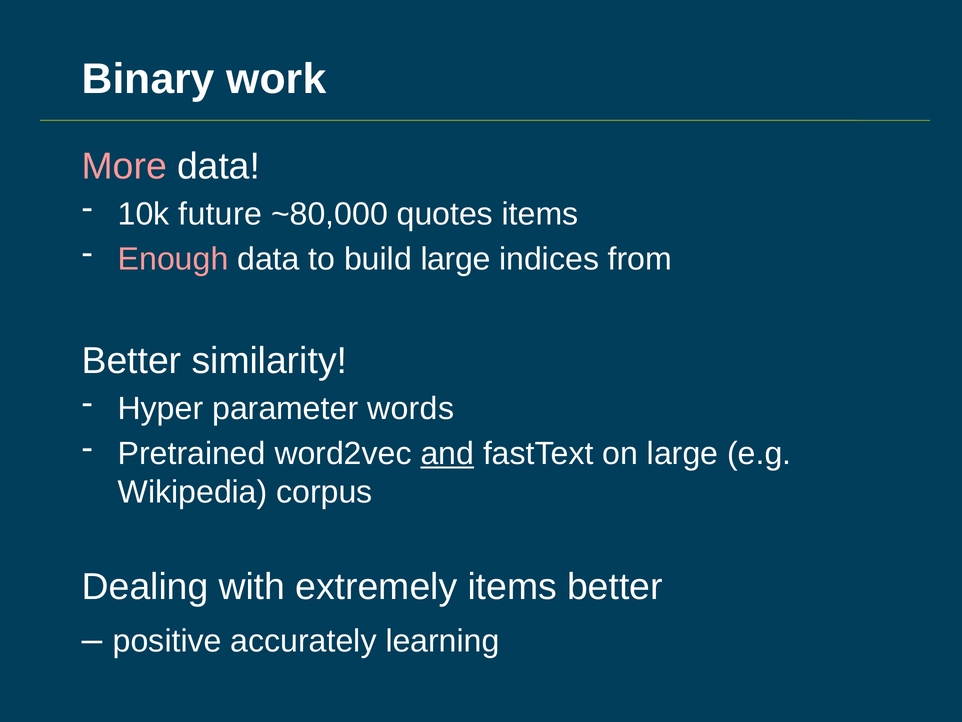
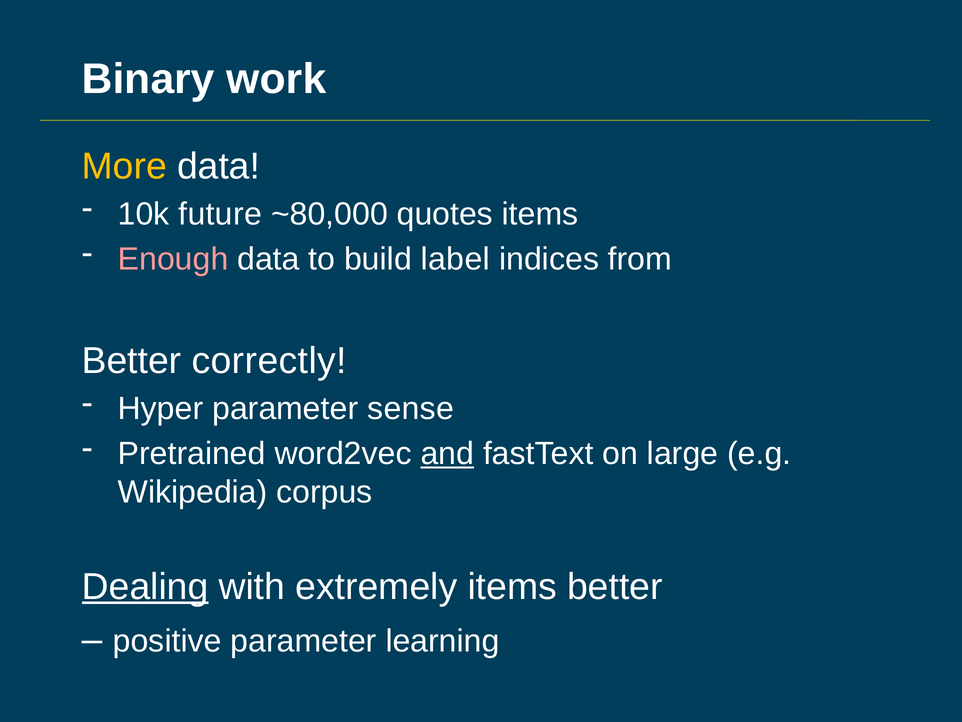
More colour: pink -> yellow (124, 166)
build large: large -> label (455, 259)
similarity: similarity -> correctly (269, 361)
words: words -> sense (411, 408)
Dealing underline: none -> present (145, 586)
positive accurately: accurately -> parameter (304, 640)
